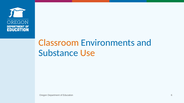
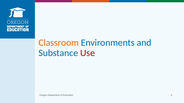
Use colour: orange -> red (88, 53)
